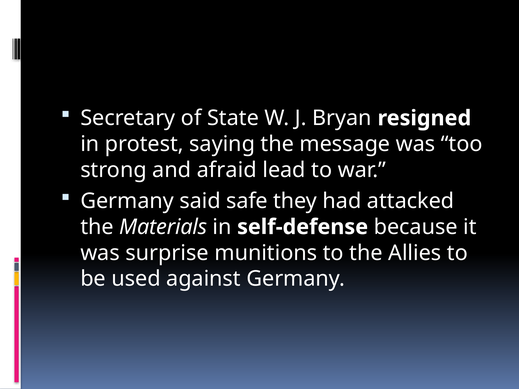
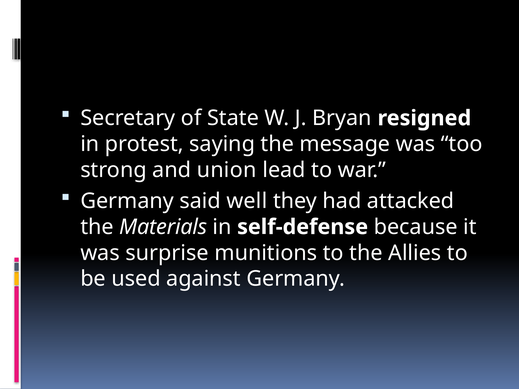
afraid: afraid -> union (227, 170)
safe: safe -> well (247, 201)
